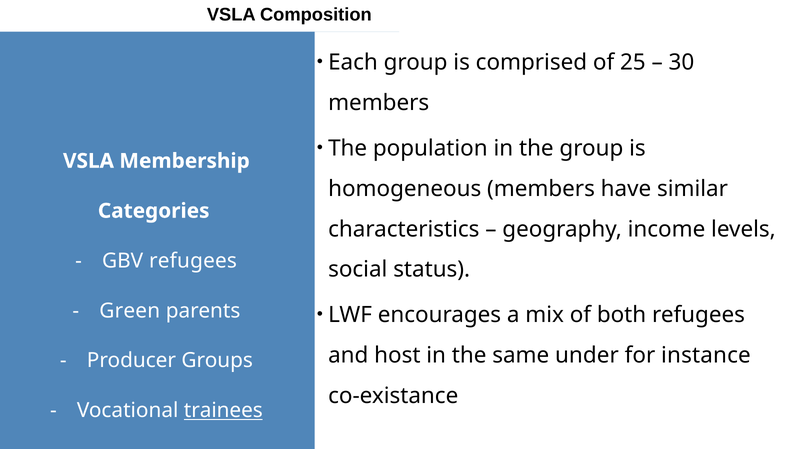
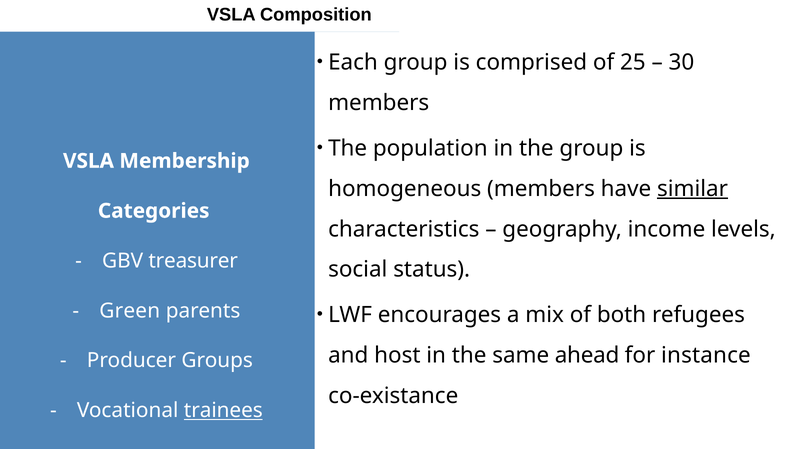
similar underline: none -> present (692, 189)
GBV refugees: refugees -> treasurer (193, 261)
under: under -> ahead (587, 355)
